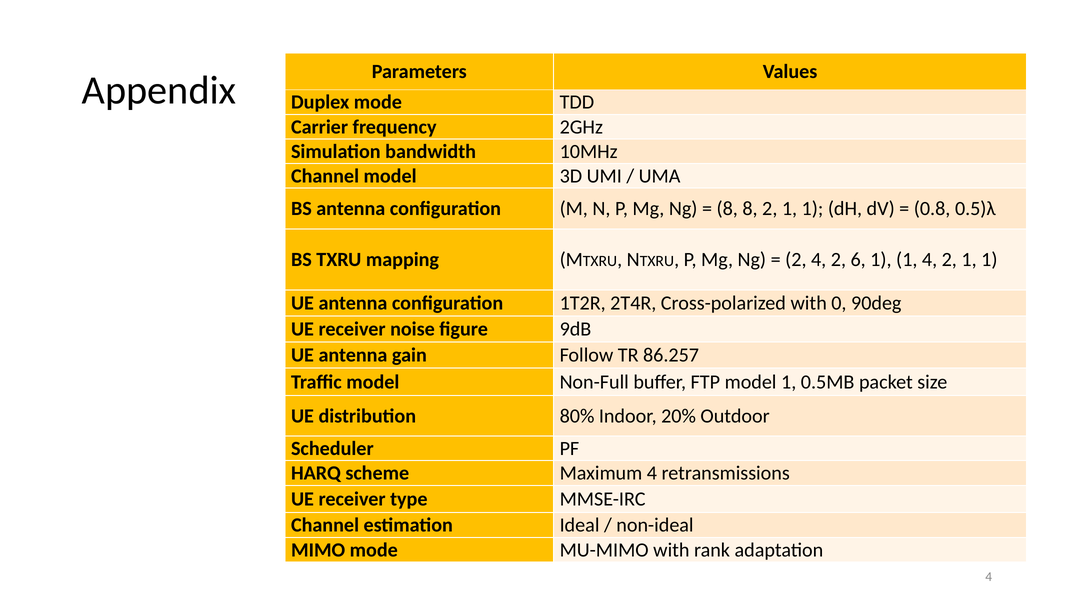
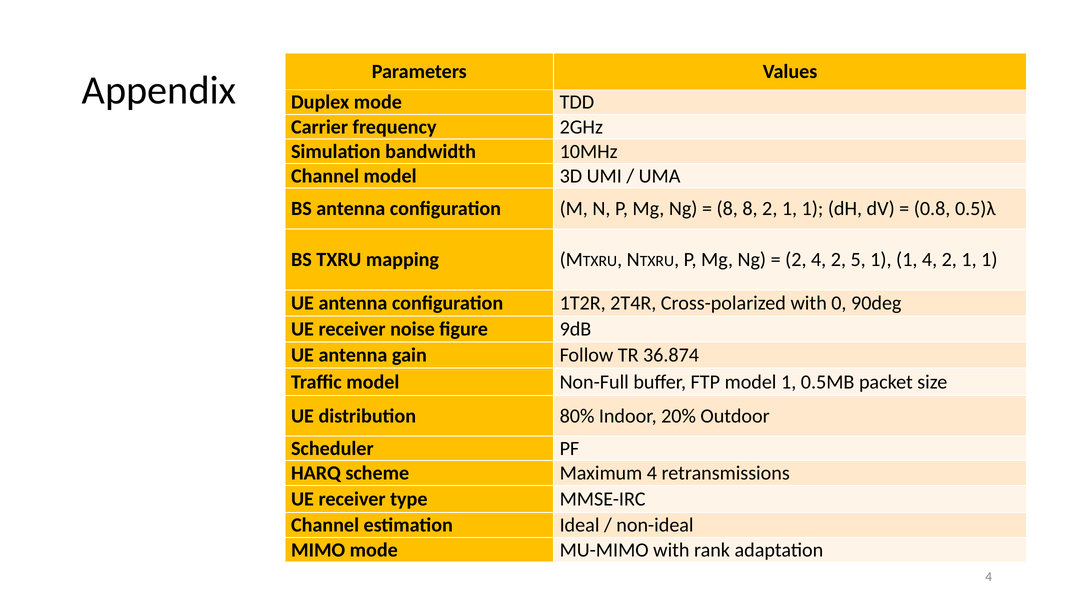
6: 6 -> 5 (858, 260)
86.257: 86.257 -> 36.874 (671, 355)
